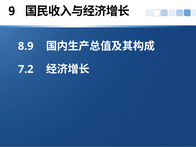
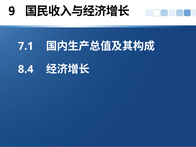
8.9: 8.9 -> 7.1 (26, 46)
7.2: 7.2 -> 8.4 (26, 69)
